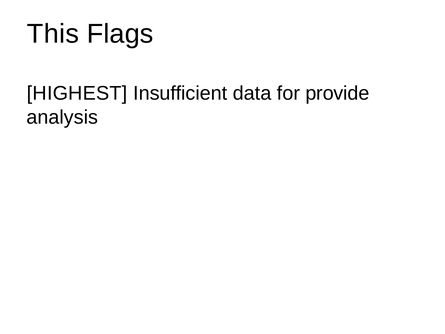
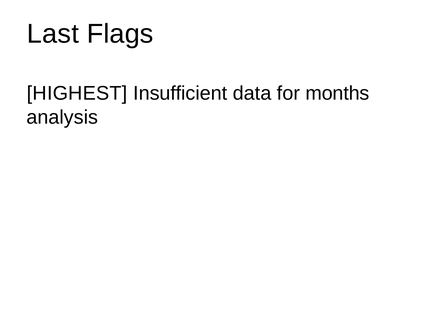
This: This -> Last (53, 34)
provide: provide -> months (337, 93)
